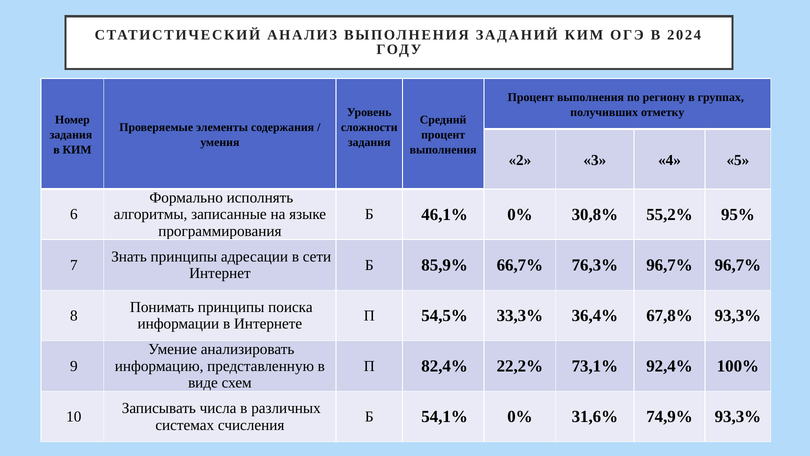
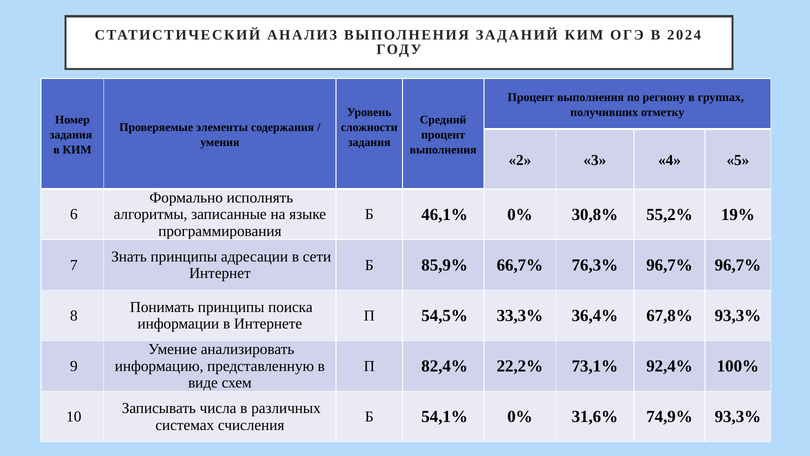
95%: 95% -> 19% (738, 214)
